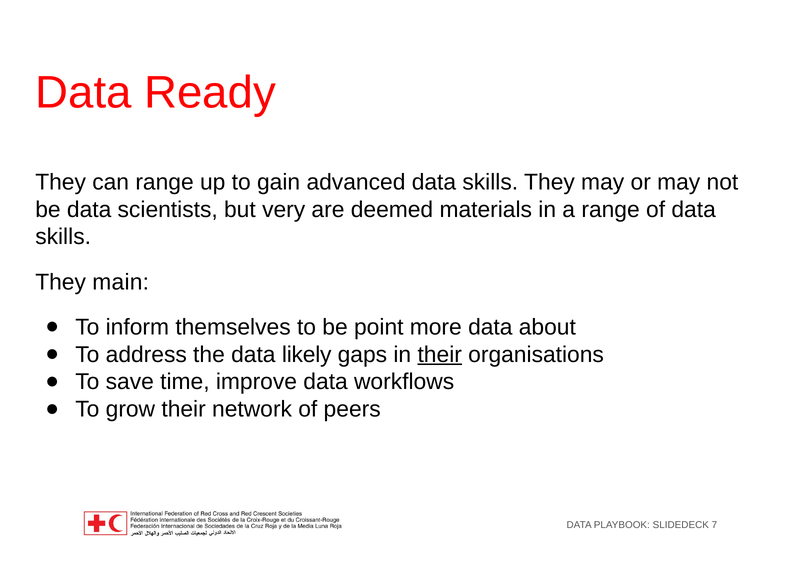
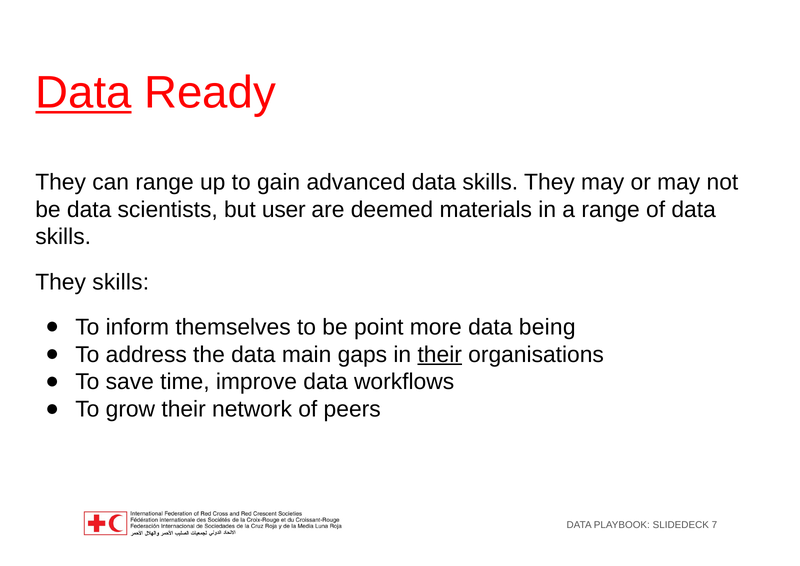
Data underline: none -> present (83, 93)
very: very -> user (284, 210)
They main: main -> skills (121, 282)
about: about -> being (547, 327)
likely: likely -> main (307, 355)
